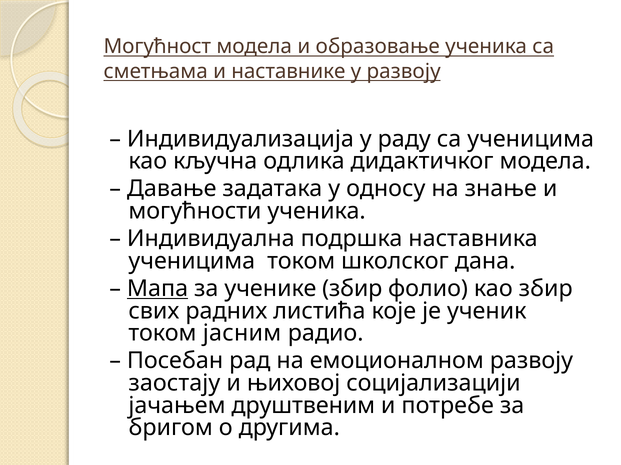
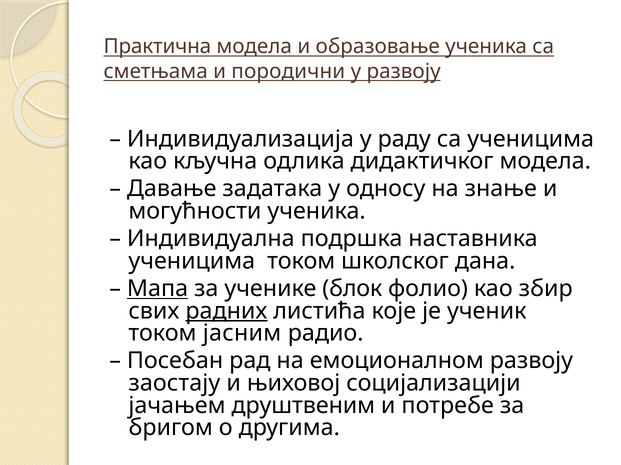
Могућност: Могућност -> Практична (157, 46)
наставнике: наставнике -> породични (288, 71)
ученике збир: збир -> блок (352, 289)
радних underline: none -> present (226, 311)
